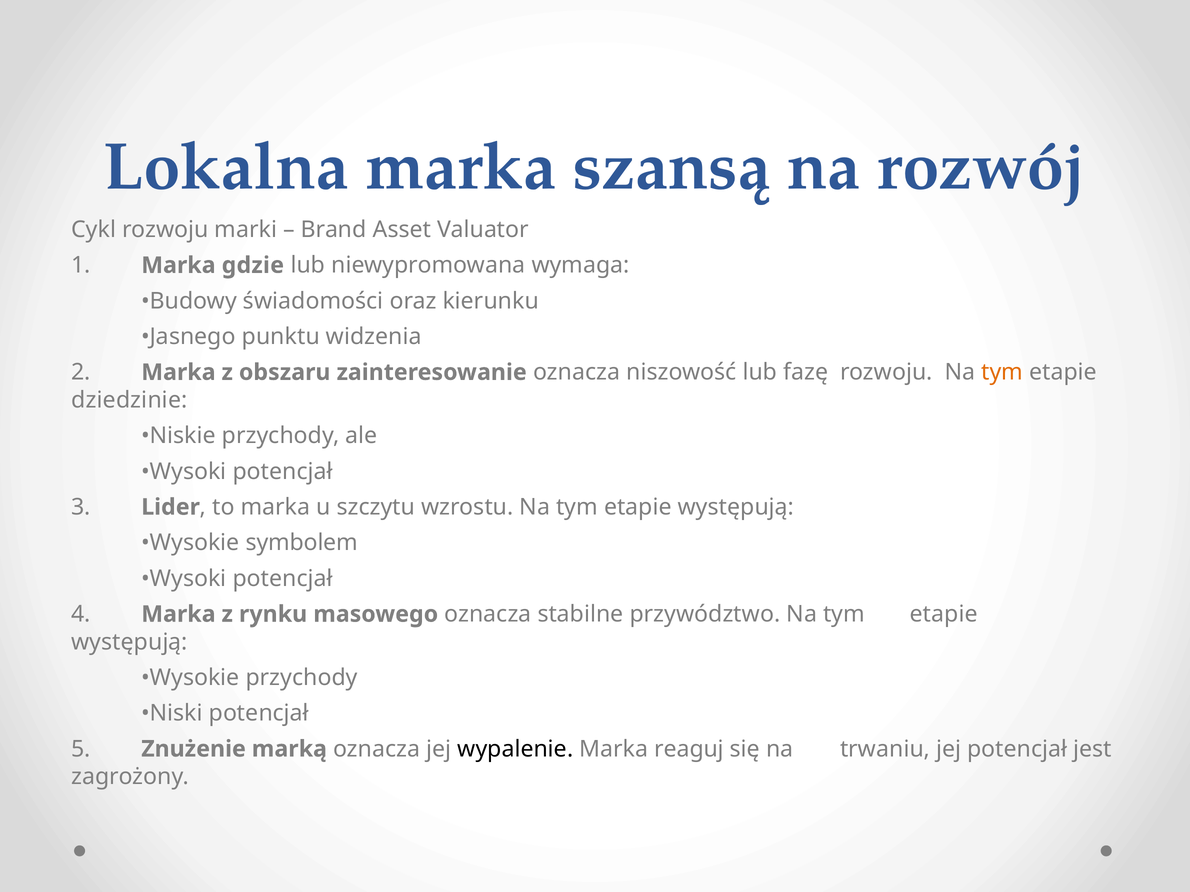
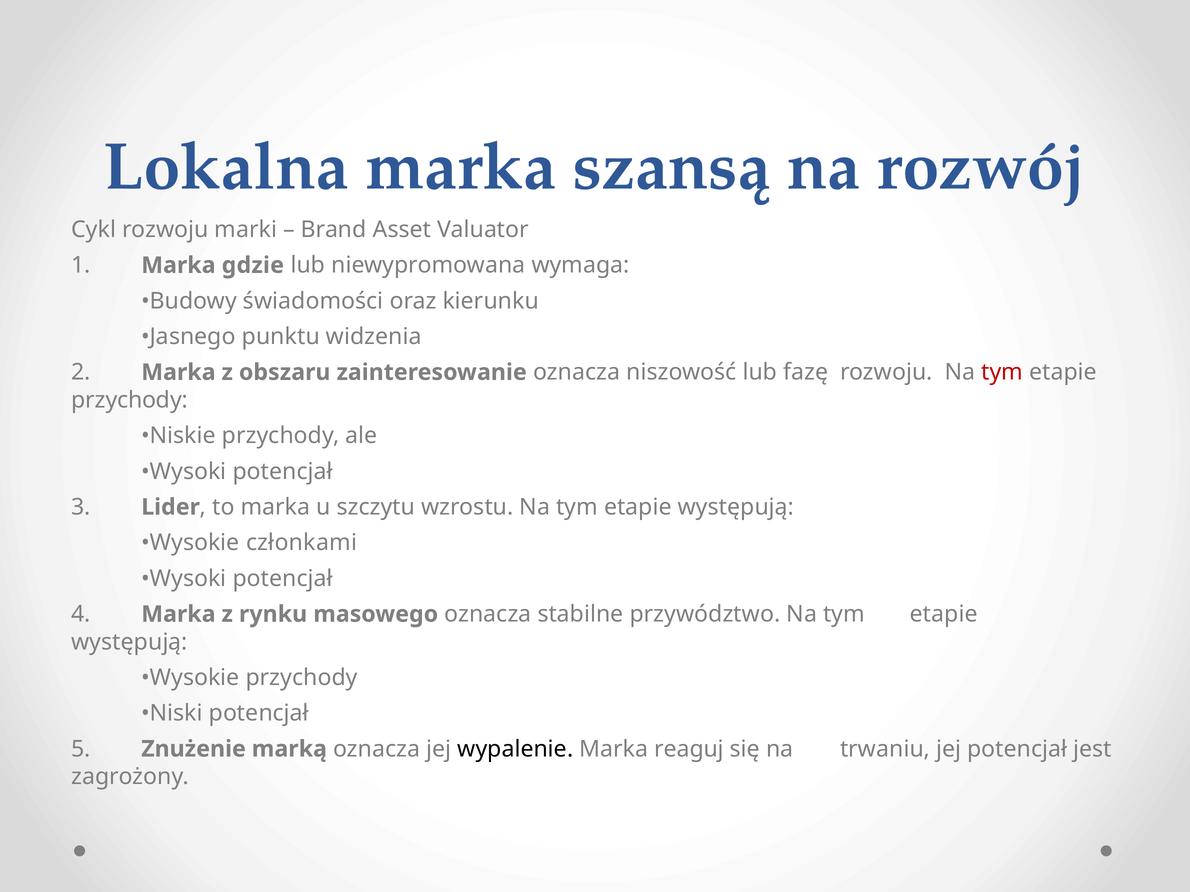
tym colour: orange -> red (1002, 373)
dziedzinie: dziedzinie -> przychody (130, 400)
symbolem: symbolem -> członkami (302, 543)
